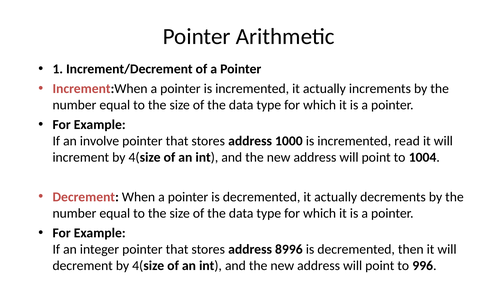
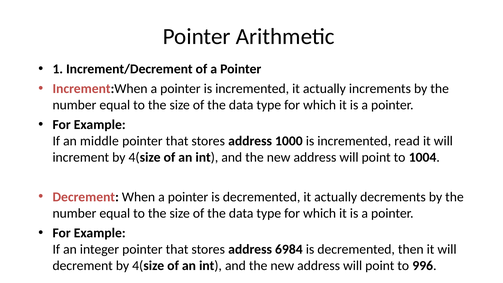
involve: involve -> middle (99, 141)
8996: 8996 -> 6984 (289, 249)
